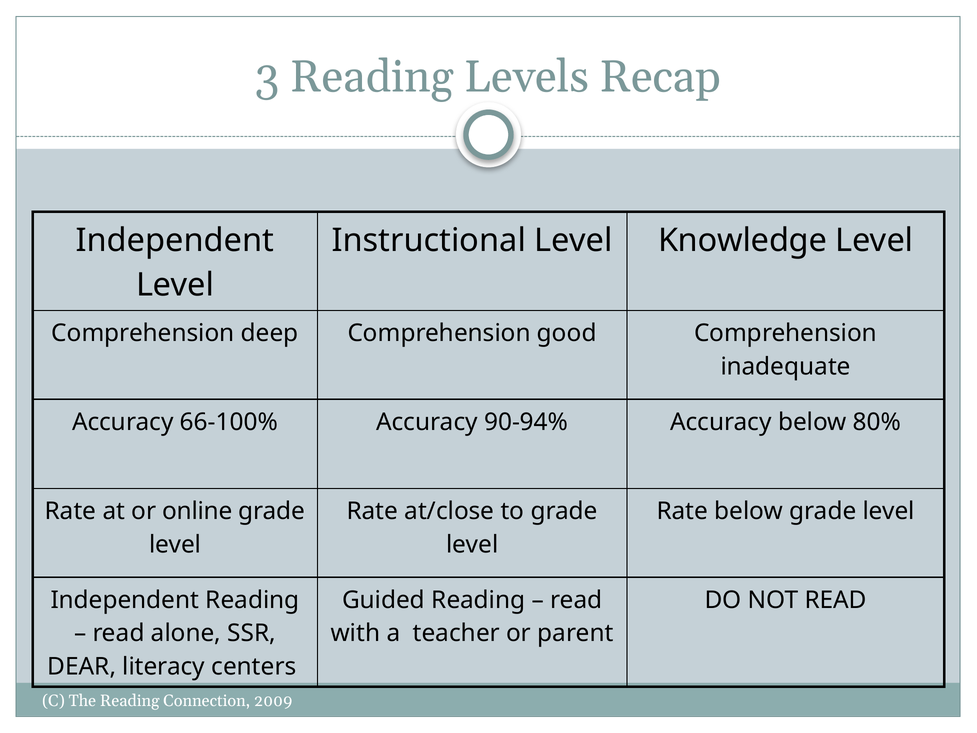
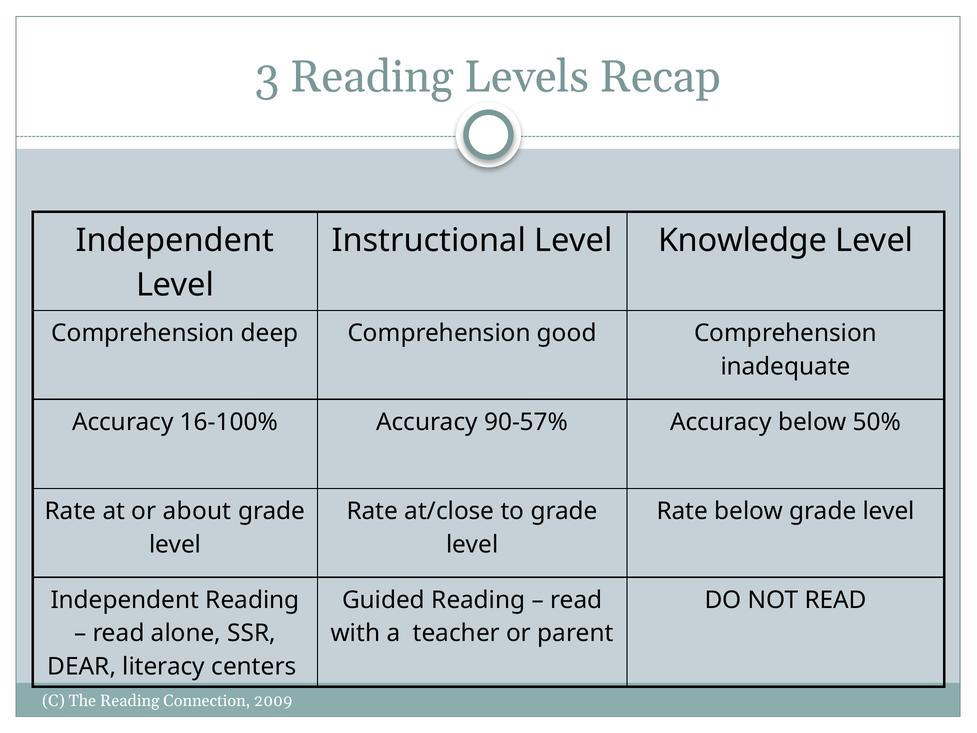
66-100%: 66-100% -> 16-100% (229, 422)
90-94%: 90-94% -> 90-57% (526, 422)
80%: 80% -> 50% (877, 422)
online: online -> about (197, 511)
